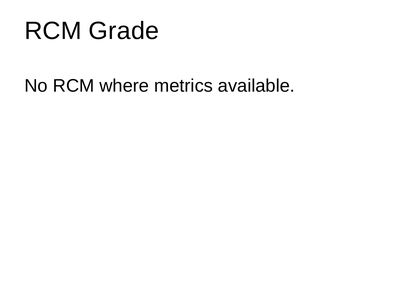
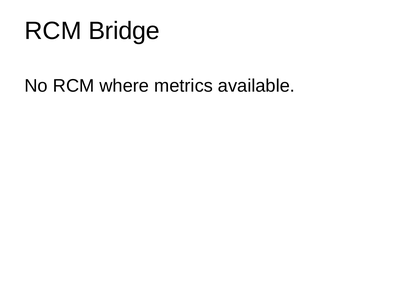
Grade: Grade -> Bridge (124, 31)
